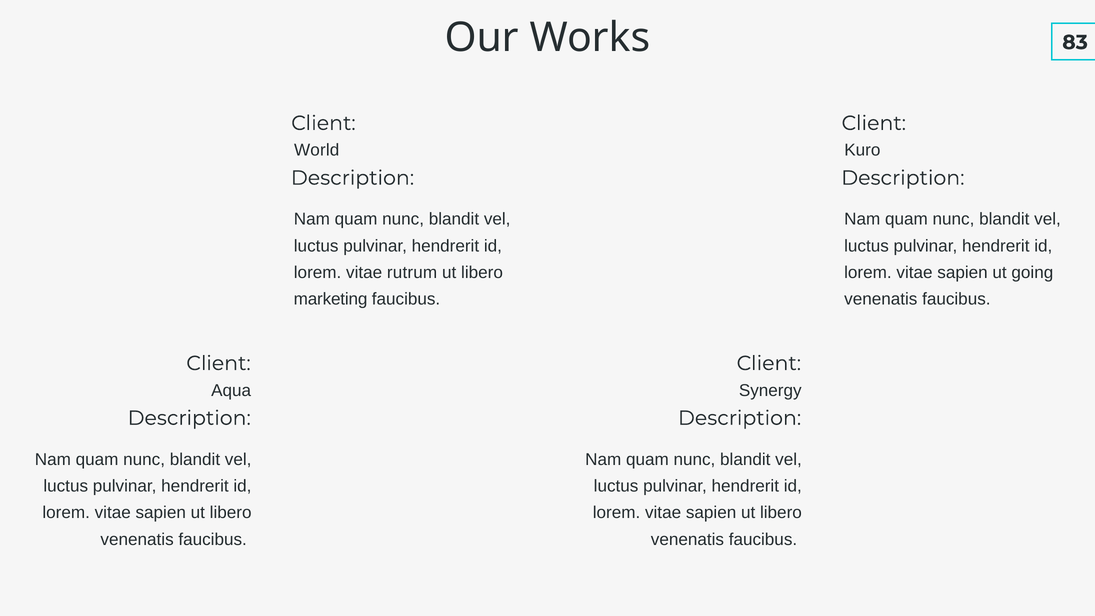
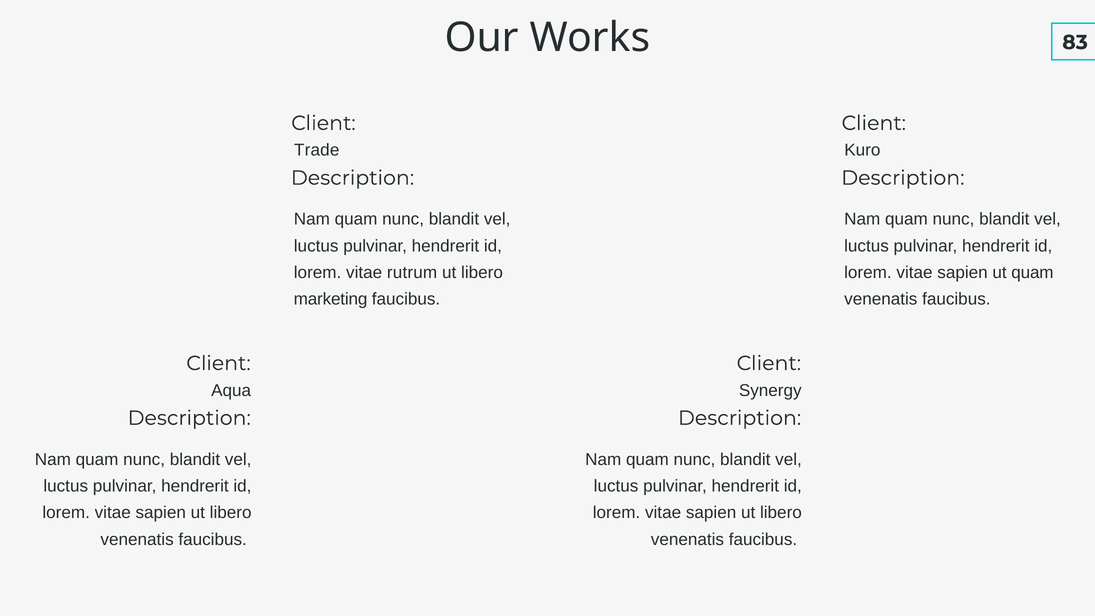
World: World -> Trade (317, 150)
ut going: going -> quam (1032, 273)
